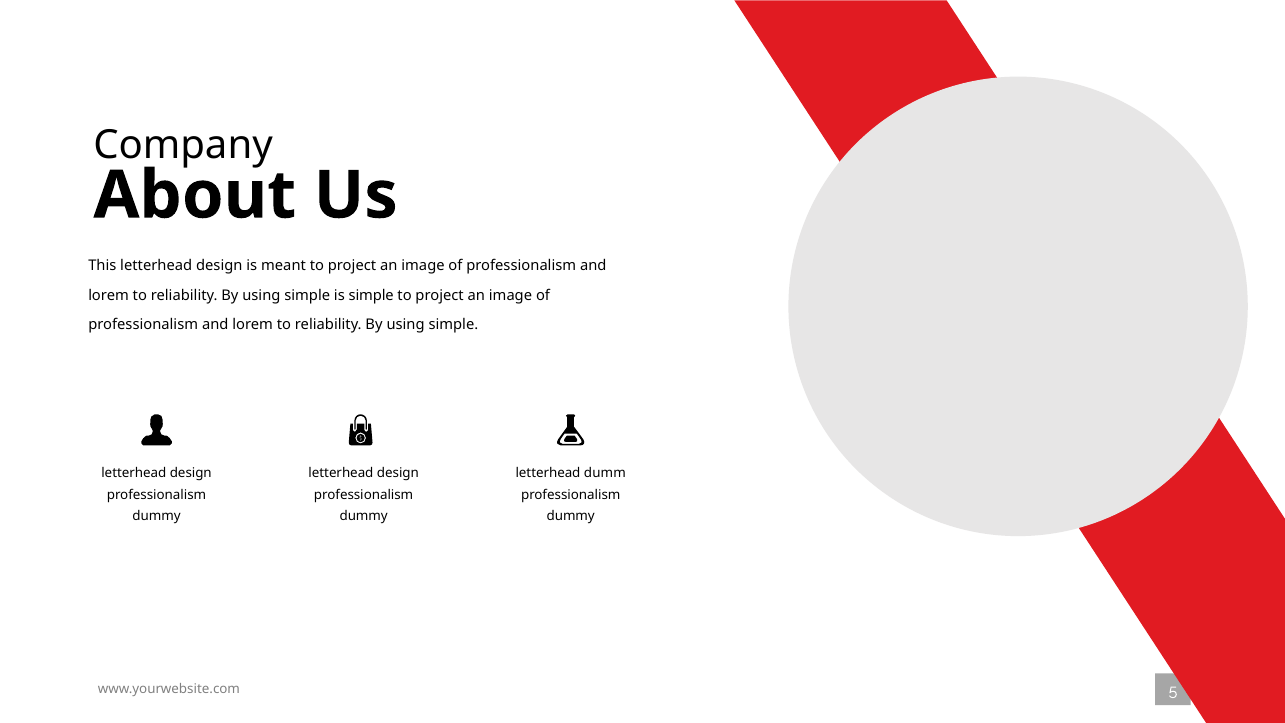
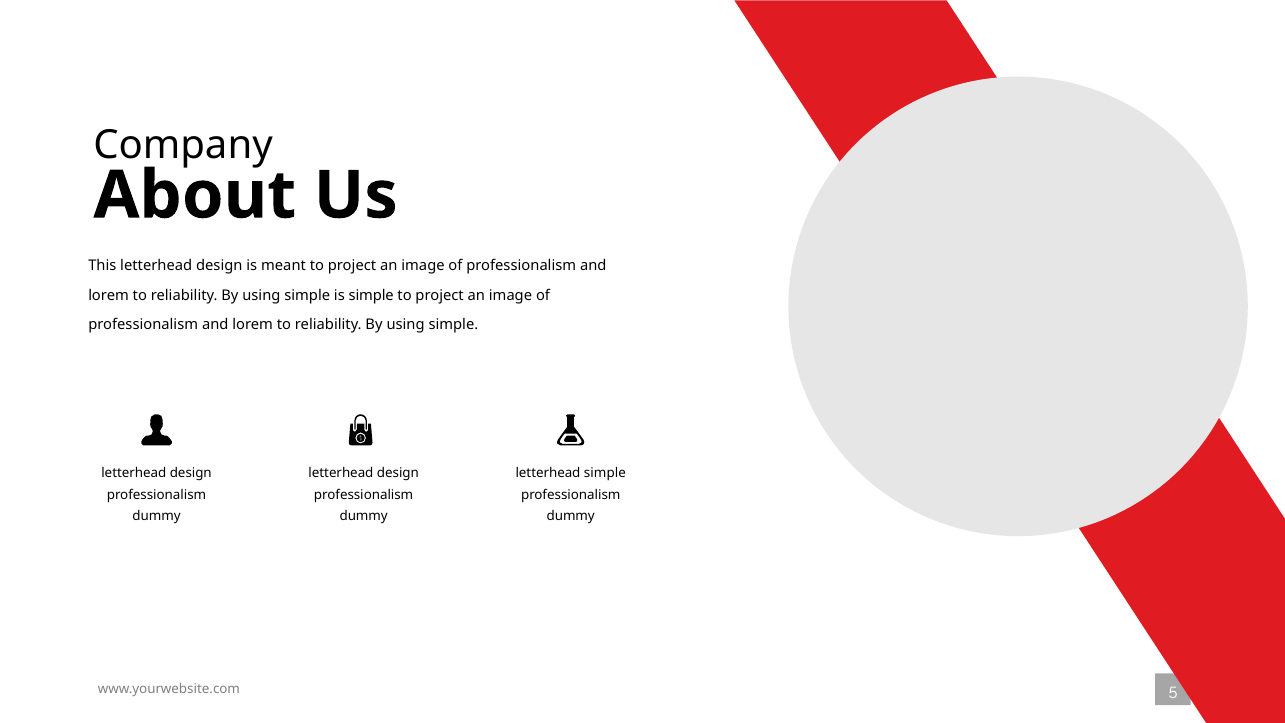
letterhead dumm: dumm -> simple (605, 473)
